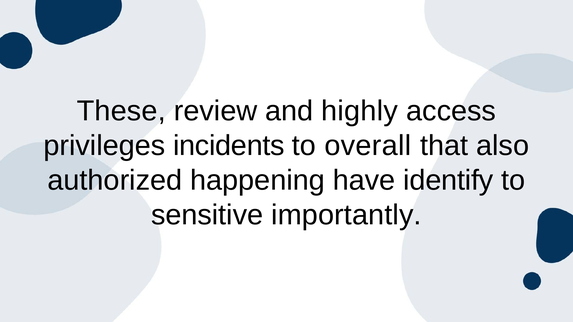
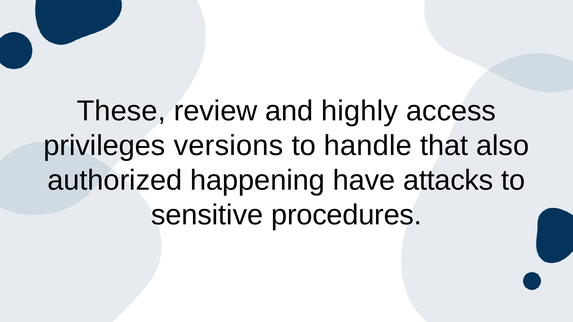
incidents: incidents -> versions (229, 146)
overall: overall -> handle (368, 146)
identify: identify -> attacks (448, 180)
importantly: importantly -> procedures (347, 215)
